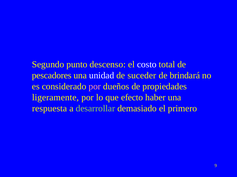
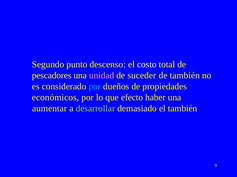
unidad colour: white -> pink (102, 76)
de brindará: brindará -> también (185, 76)
por colour: pink -> light blue (95, 87)
ligeramente: ligeramente -> económicos (56, 98)
respuesta: respuesta -> aumentar (50, 109)
el primero: primero -> también (183, 109)
